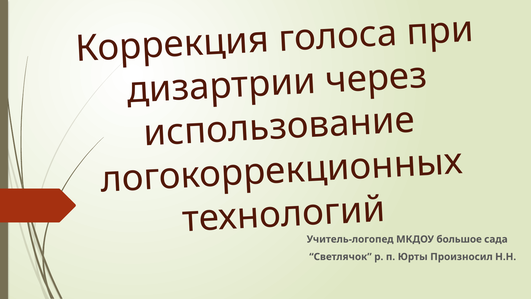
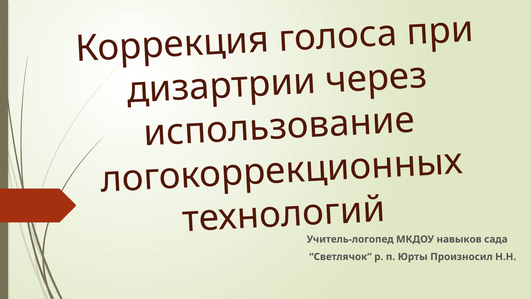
большое: большое -> навыков (459, 239)
